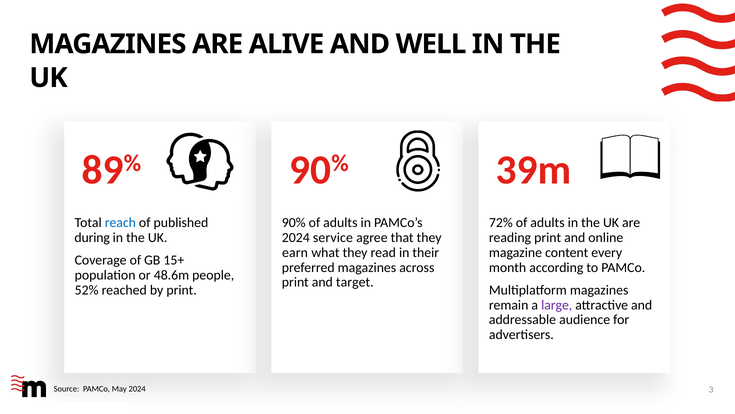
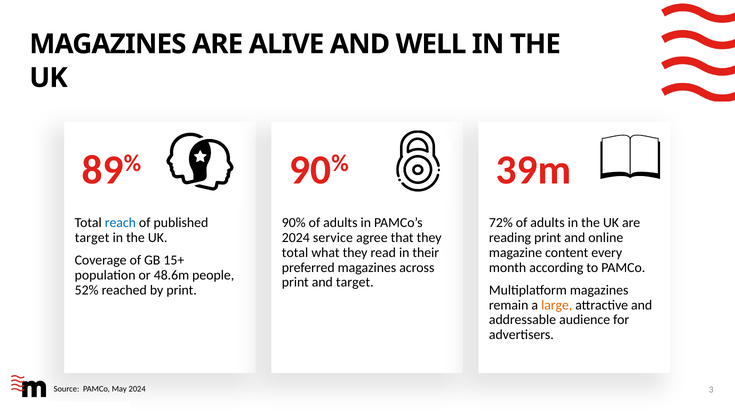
during: during -> target (92, 237)
earn: earn -> total (295, 252)
large colour: purple -> orange (557, 305)
